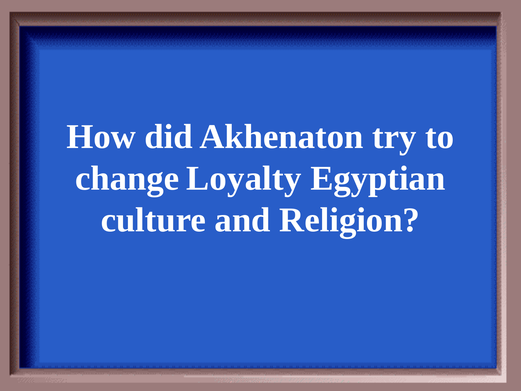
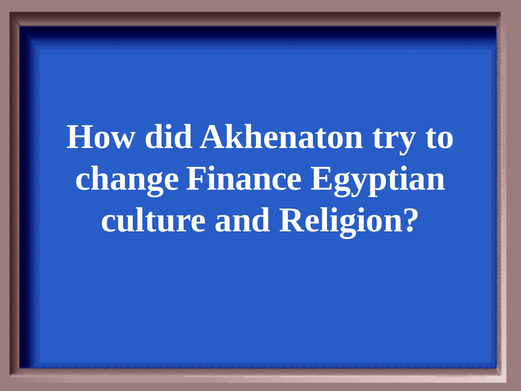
Loyalty: Loyalty -> Finance (244, 178)
